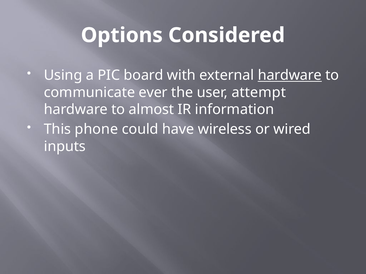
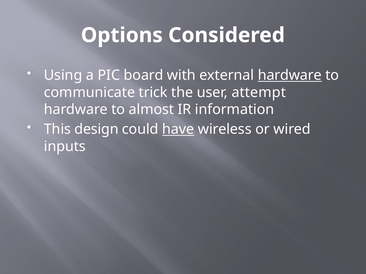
ever: ever -> trick (153, 92)
phone: phone -> design (97, 130)
have underline: none -> present (178, 130)
